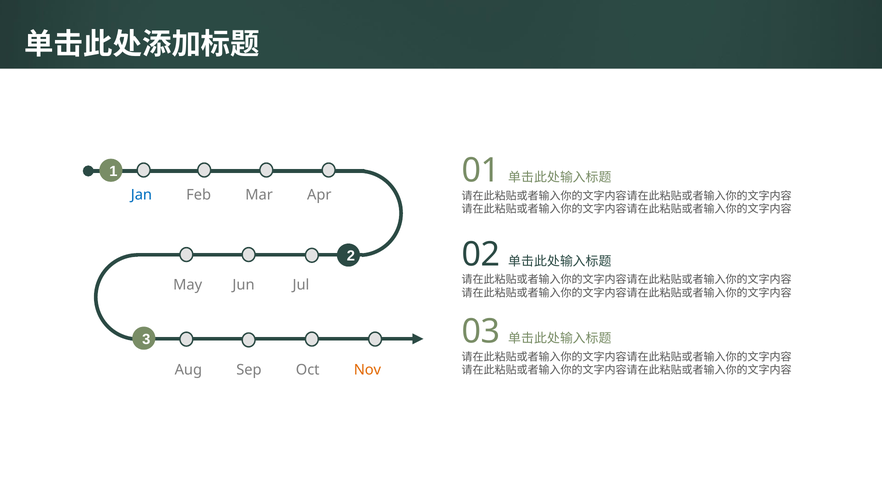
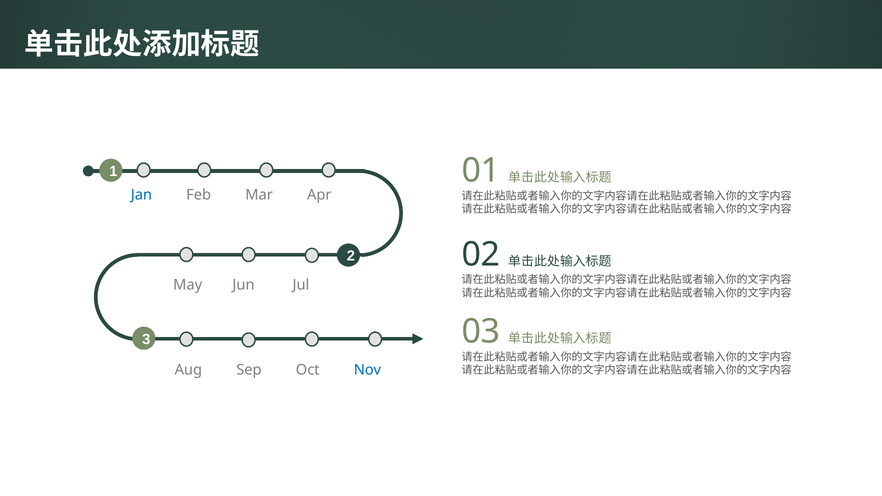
Nov colour: orange -> blue (367, 370)
